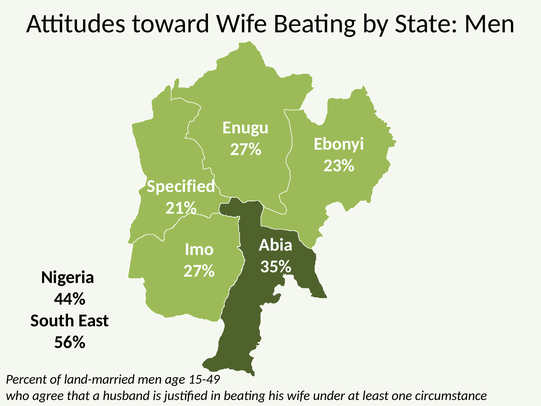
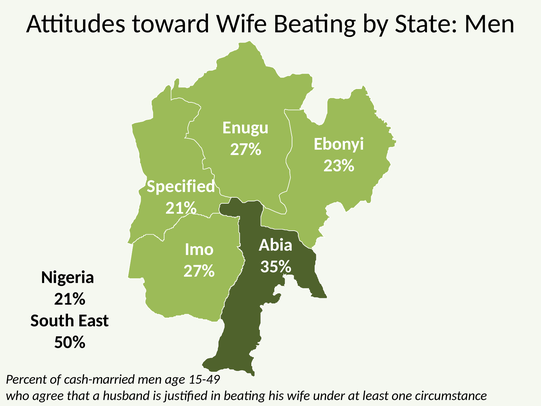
44%: 44% -> 21% (70, 299)
56%: 56% -> 50% (70, 342)
land-married: land-married -> cash-married (99, 379)
